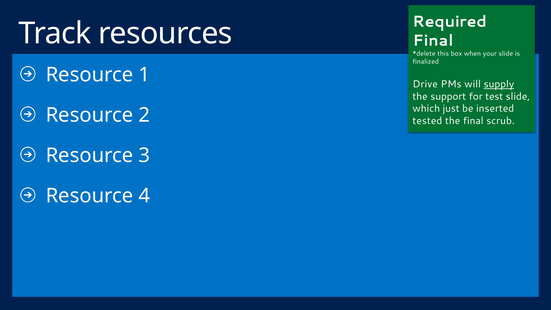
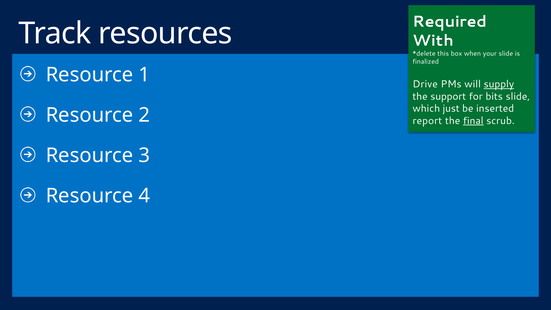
Final: Final -> With (433, 41)
test: test -> bits (494, 96)
tested: tested -> report (427, 121)
final underline: none -> present (473, 121)
